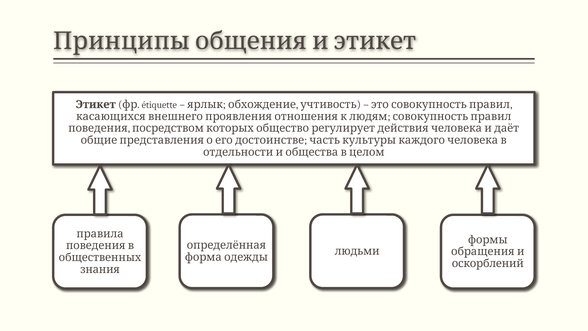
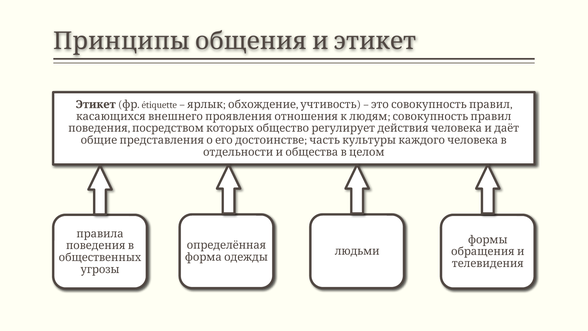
оскорблений: оскорблений -> телевидения (488, 263)
знания: знания -> угрозы (100, 269)
